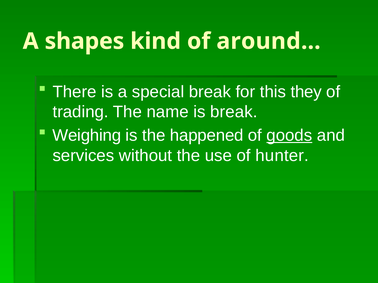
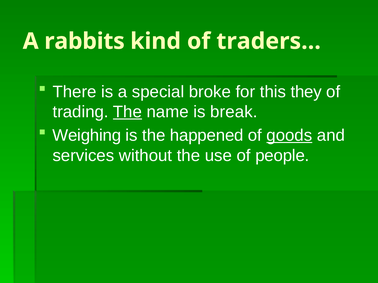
shapes: shapes -> rabbits (85, 41)
around…: around… -> traders… (269, 41)
special break: break -> broke (210, 92)
The underline: none -> present (127, 112)
hunter: hunter -> people (282, 156)
